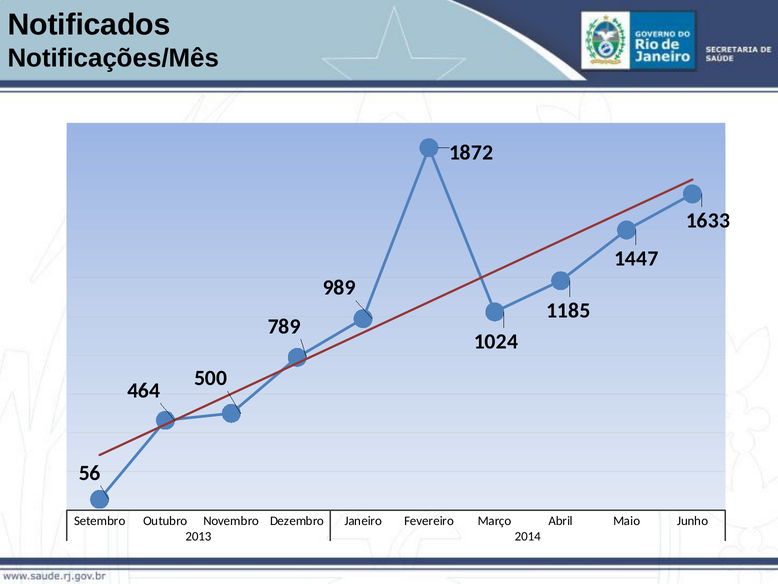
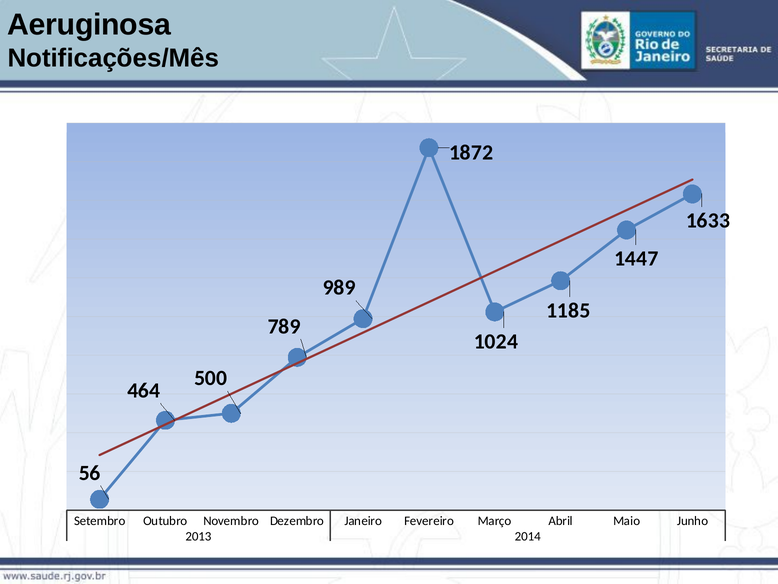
Notificados: Notificados -> Aeruginosa (89, 25)
